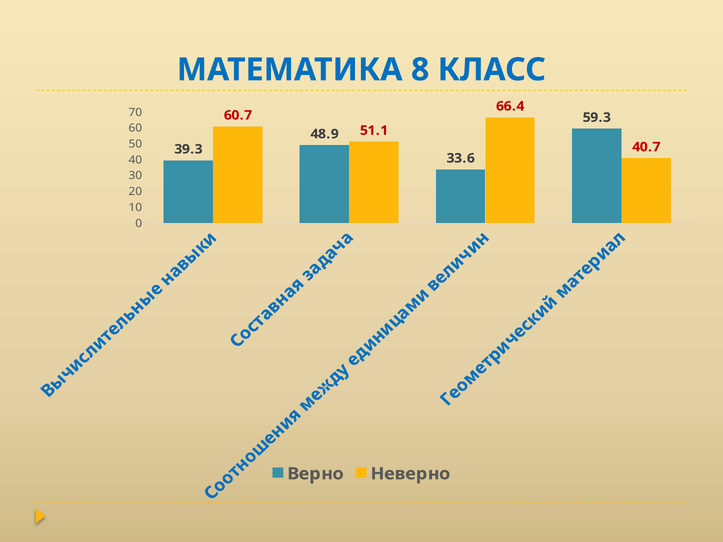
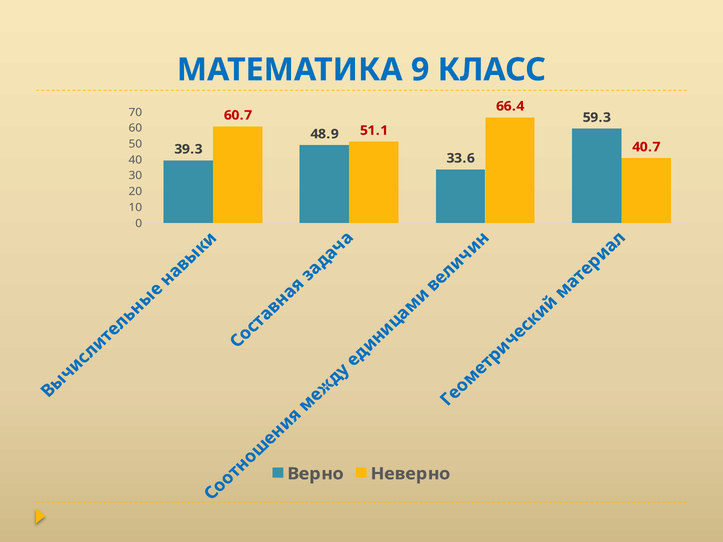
8: 8 -> 9 (420, 70)
